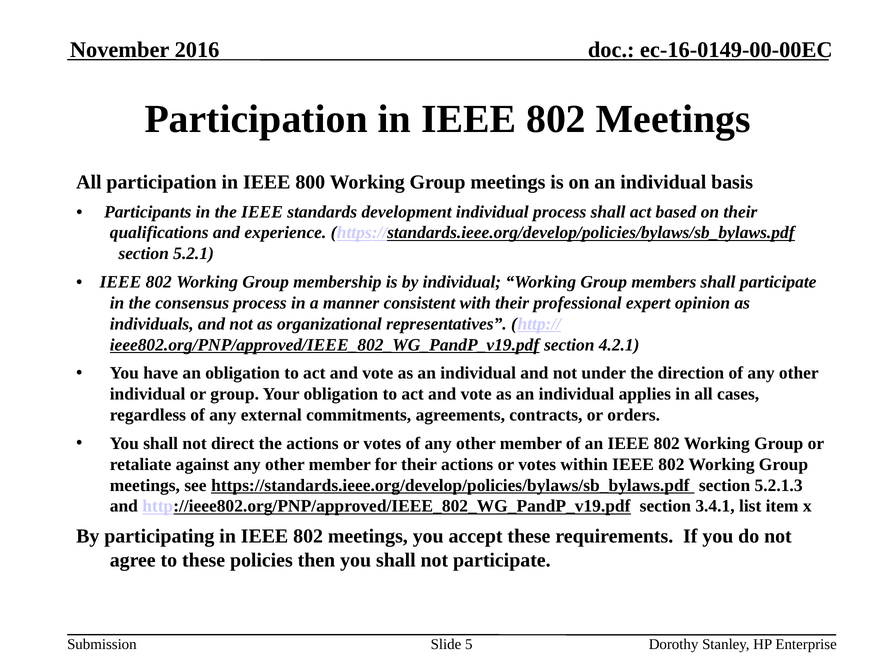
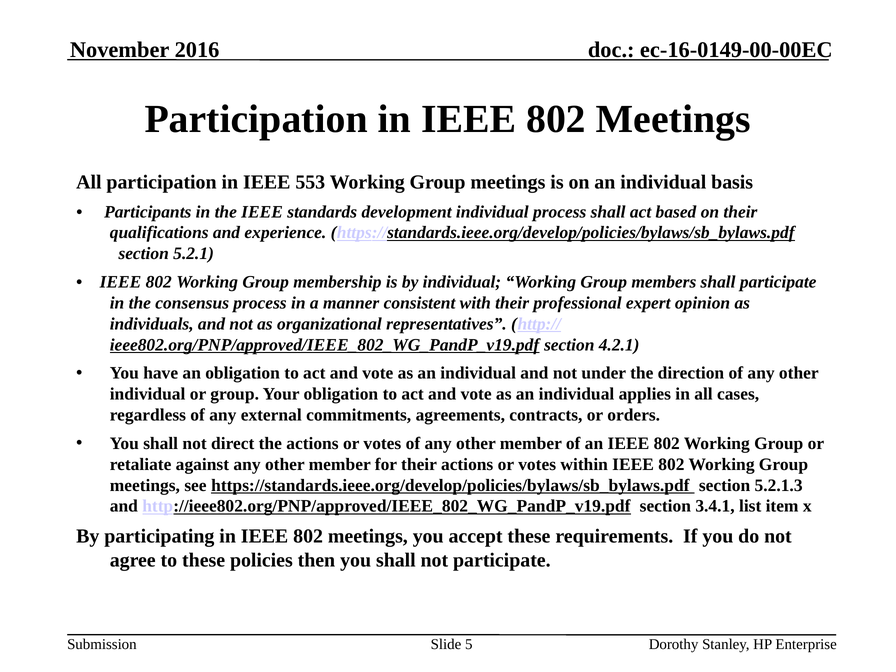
800: 800 -> 553 (310, 182)
